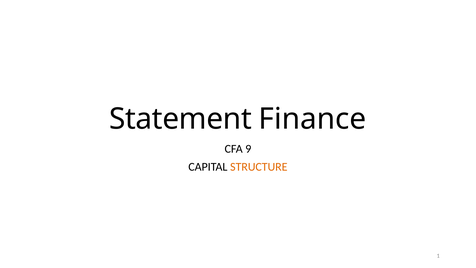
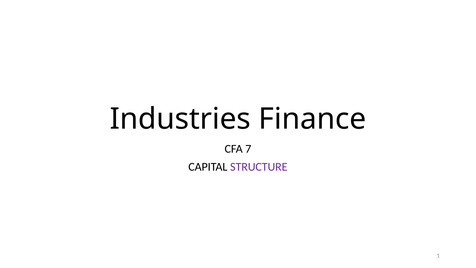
Statement: Statement -> Industries (180, 119)
9: 9 -> 7 (248, 149)
STRUCTURE colour: orange -> purple (259, 167)
